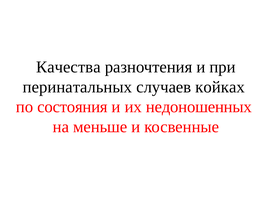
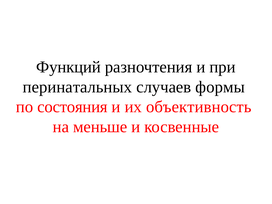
Качества: Качества -> Функций (68, 67)
койках: койках -> формы (220, 87)
недоношенных: недоношенных -> объективность (199, 107)
